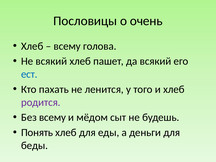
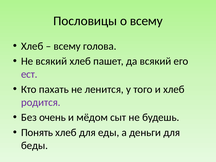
о очень: очень -> всему (146, 21)
ест colour: blue -> purple (29, 74)
Без всему: всему -> очень (53, 117)
